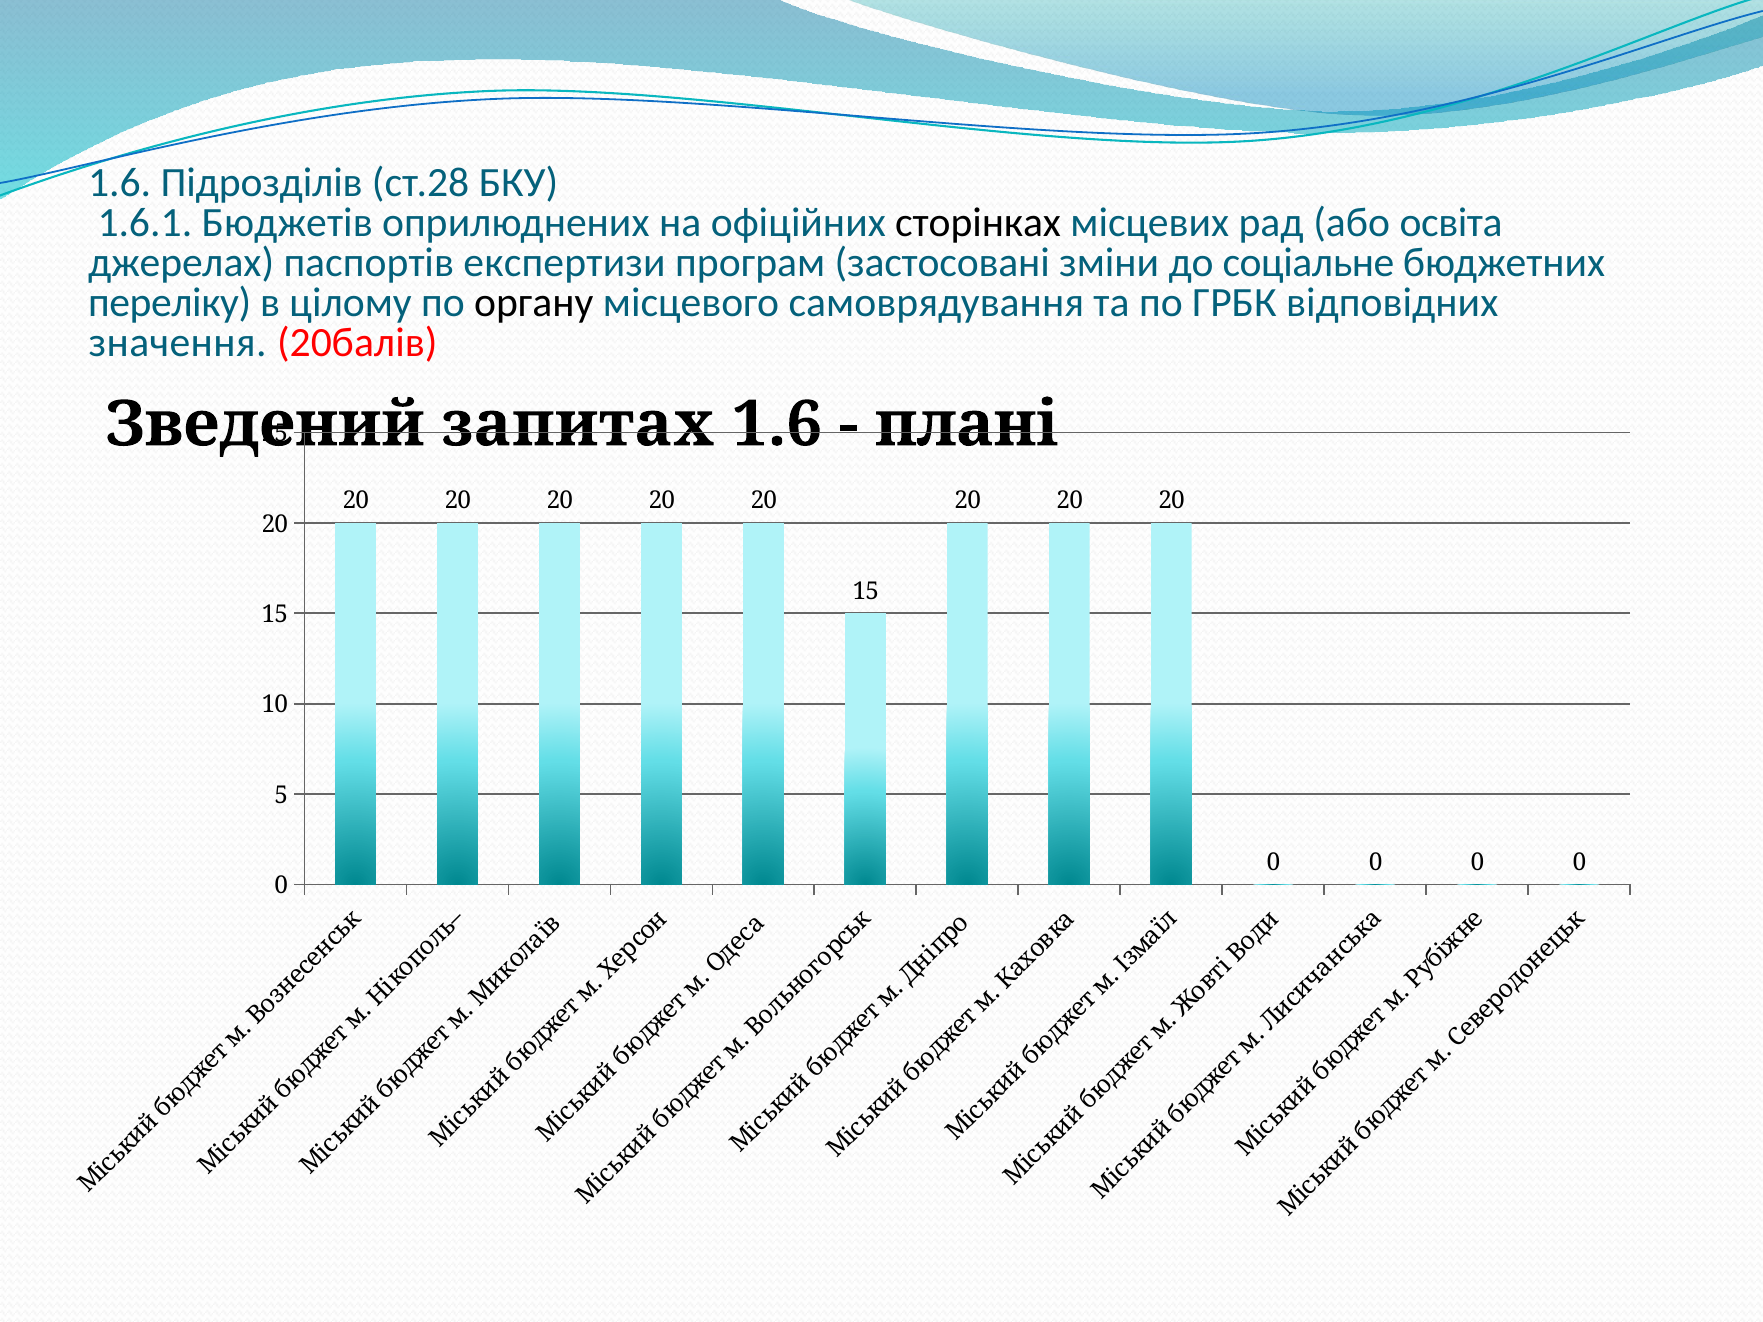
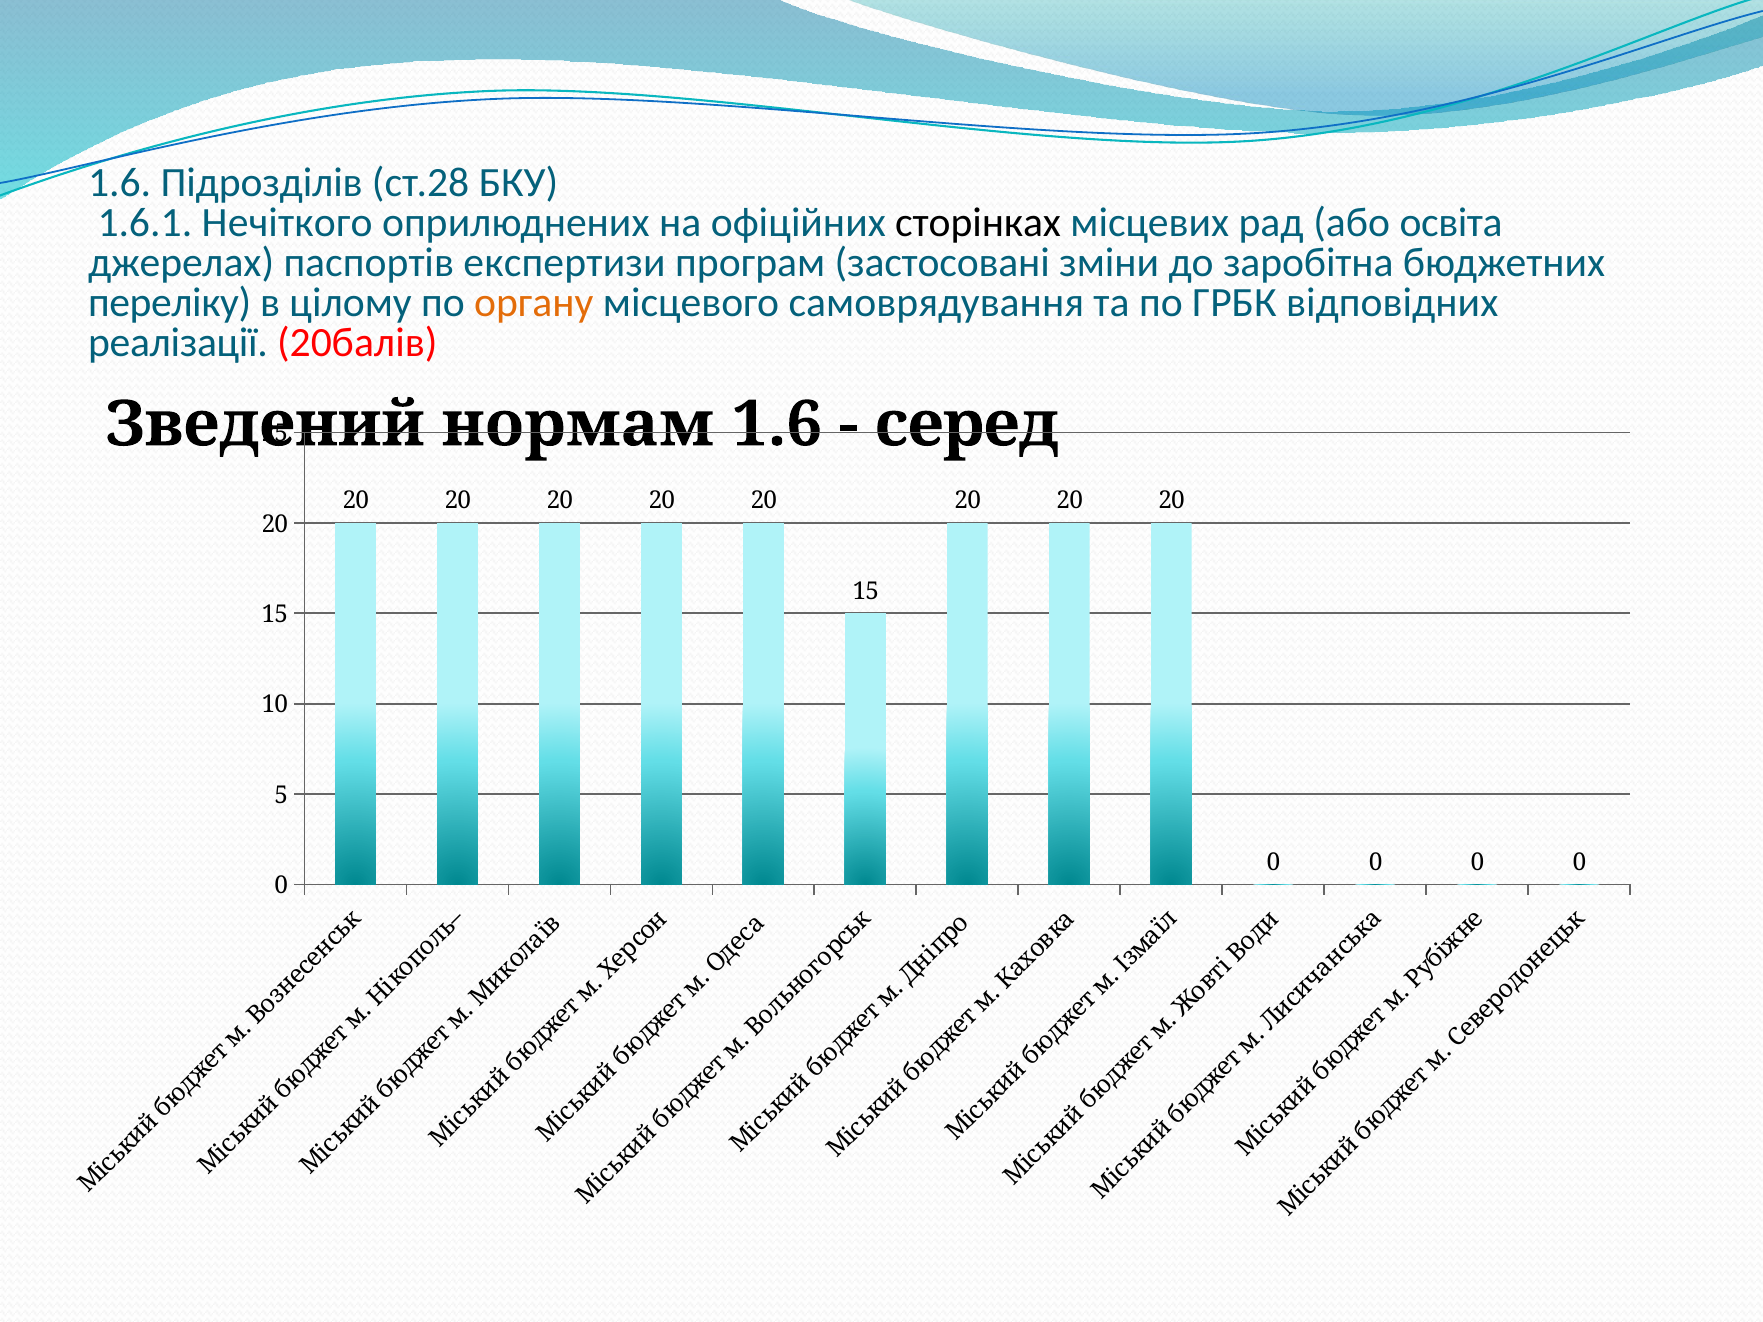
Бюджетів: Бюджетів -> Нечіткого (287, 222)
соціальне: соціальне -> заробітна (1308, 262)
органу colour: black -> orange (534, 302)
значення: значення -> реалізації (178, 342)
запитах: запитах -> нормам (578, 424)
плані: плані -> серед (967, 424)
